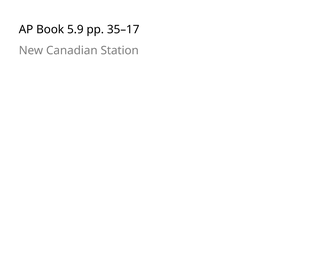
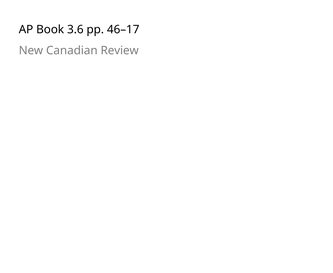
5.9: 5.9 -> 3.6 (75, 30)
35–17: 35–17 -> 46–17 (123, 30)
Station: Station -> Review (120, 51)
